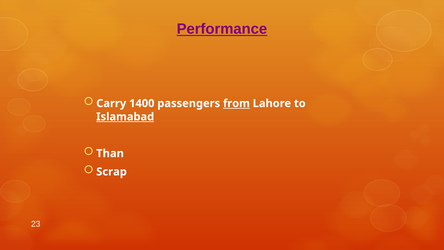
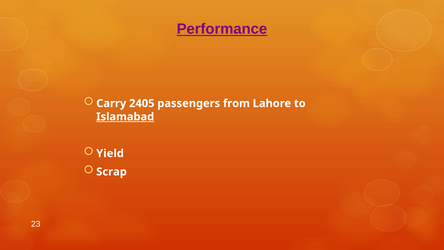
1400: 1400 -> 2405 (142, 103)
from underline: present -> none (236, 103)
Than: Than -> Yield (110, 153)
